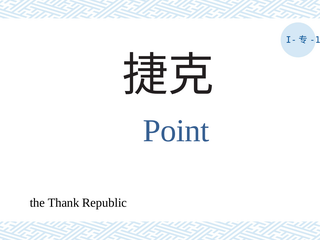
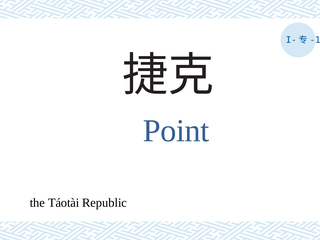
Thank: Thank -> Táotài (64, 203)
